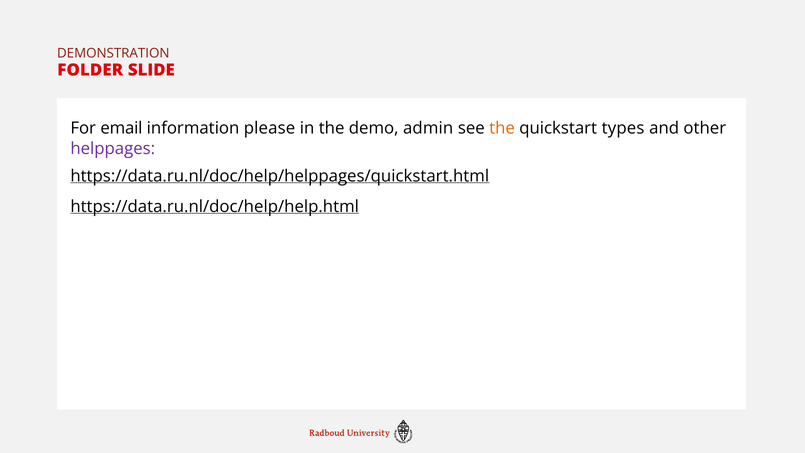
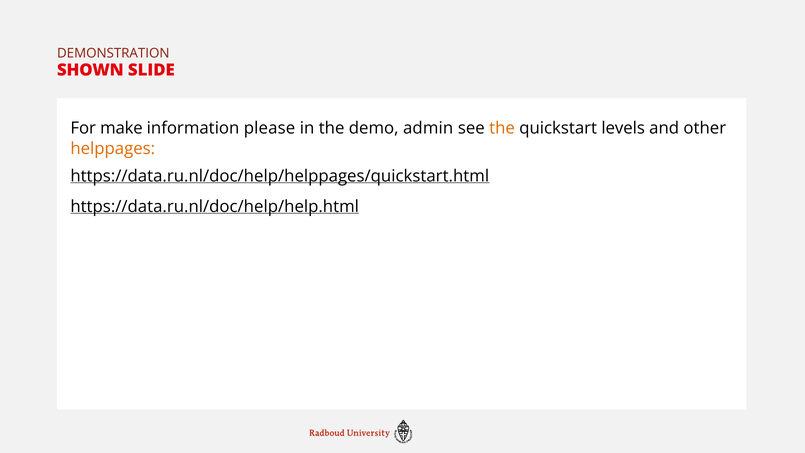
FOLDER: FOLDER -> SHOWN (90, 70)
email: email -> make (121, 128)
types: types -> levels (623, 128)
helppages colour: purple -> orange (113, 149)
